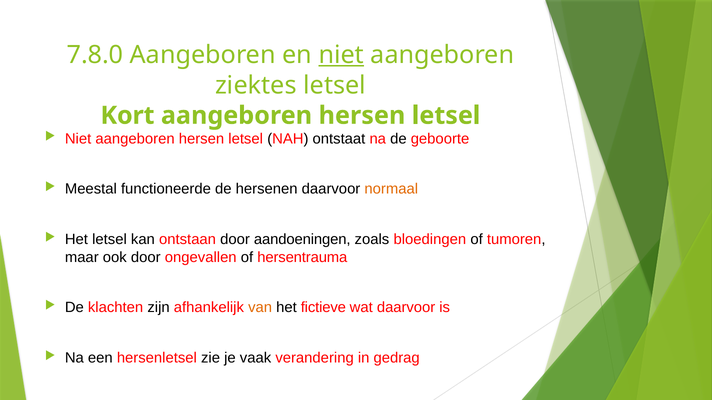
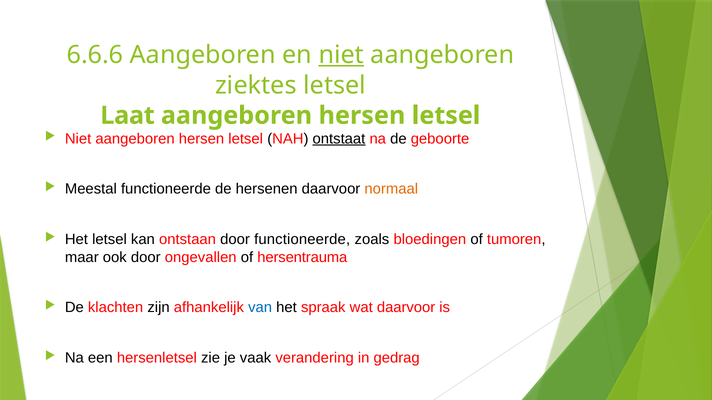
7.8.0: 7.8.0 -> 6.6.6 (95, 55)
Kort: Kort -> Laat (127, 116)
ontstaat underline: none -> present (339, 139)
door aandoeningen: aandoeningen -> functioneerde (302, 240)
van colour: orange -> blue (260, 308)
fictieve: fictieve -> spraak (323, 308)
